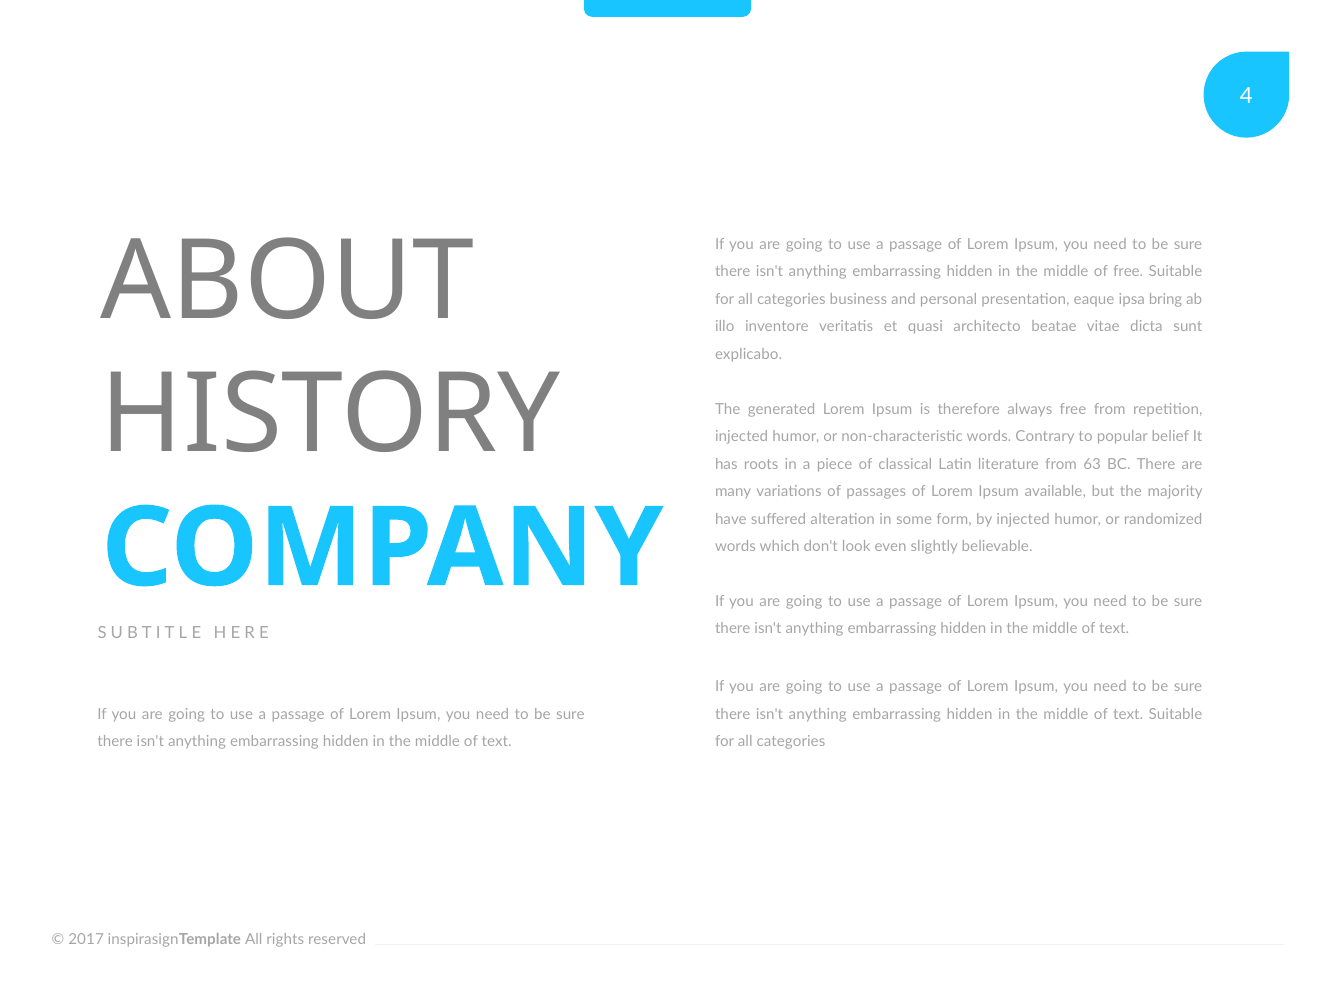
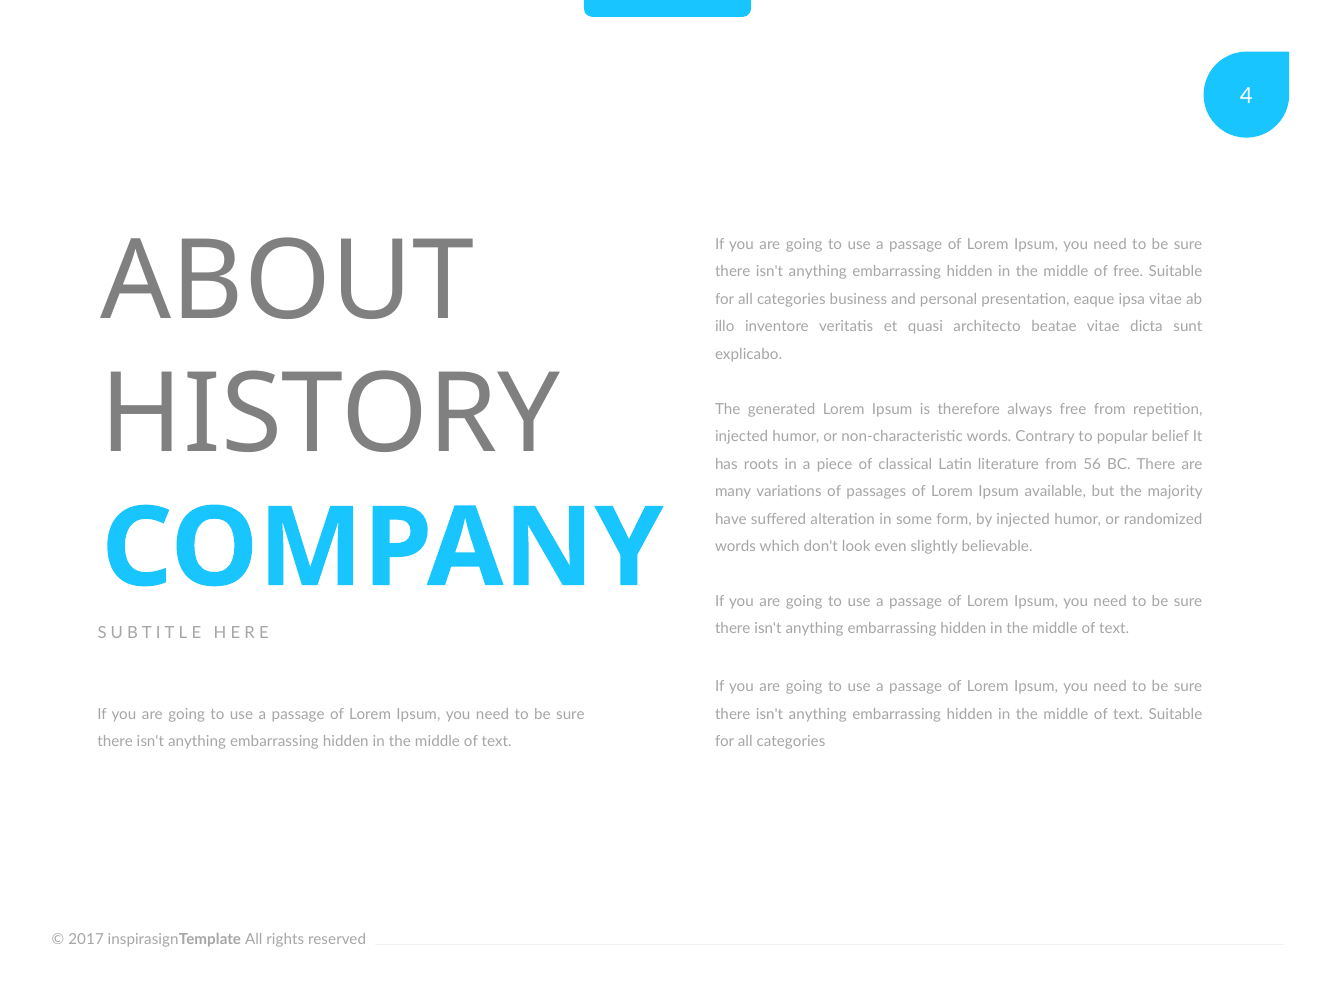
ipsa bring: bring -> vitae (1165, 299)
63: 63 -> 56 (1092, 464)
